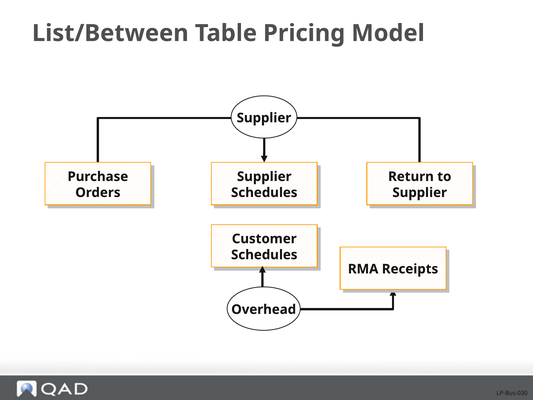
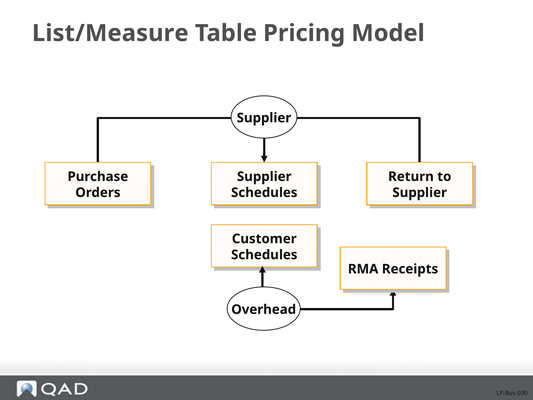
List/Between: List/Between -> List/Measure (110, 33)
